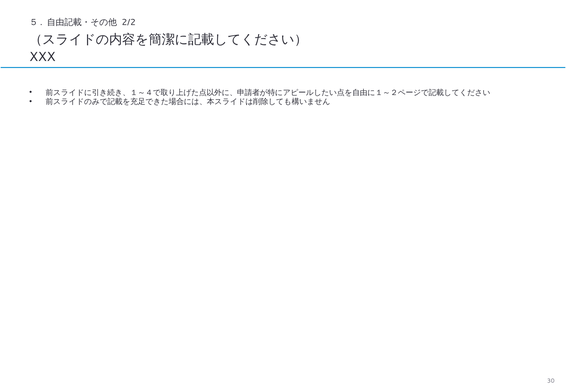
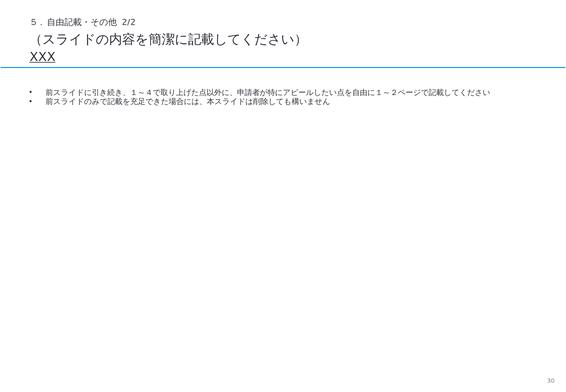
XXX underline: none -> present (42, 57)
